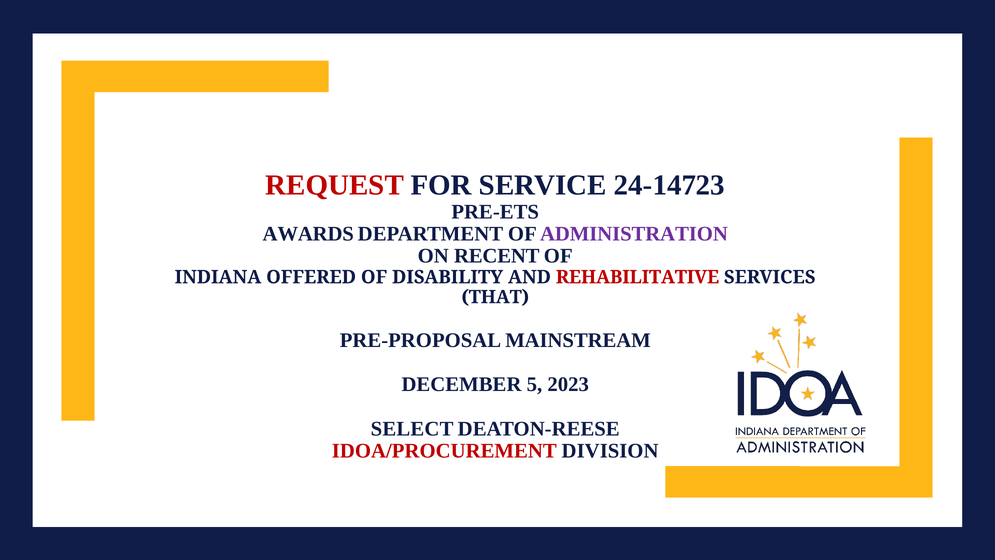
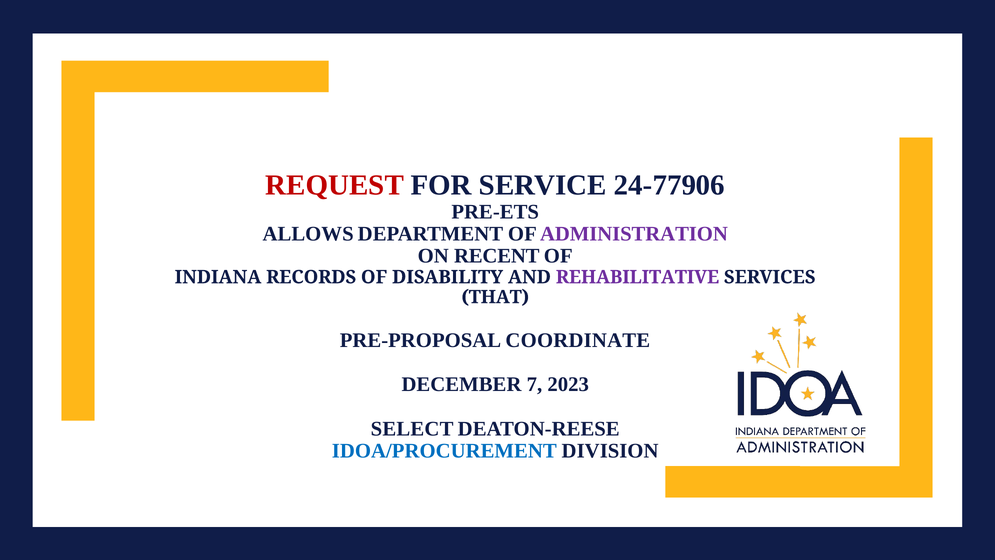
24-14723: 24-14723 -> 24-77906 (669, 185)
AWARDS: AWARDS -> ALLOWS (308, 234)
OFFERED: OFFERED -> RECORDS (311, 277)
REHABILITATIVE colour: red -> purple (637, 277)
MAINSTREAM: MAINSTREAM -> COORDINATE (578, 340)
5: 5 -> 7 (534, 384)
IDOA/PROCUREMENT colour: red -> blue (444, 451)
